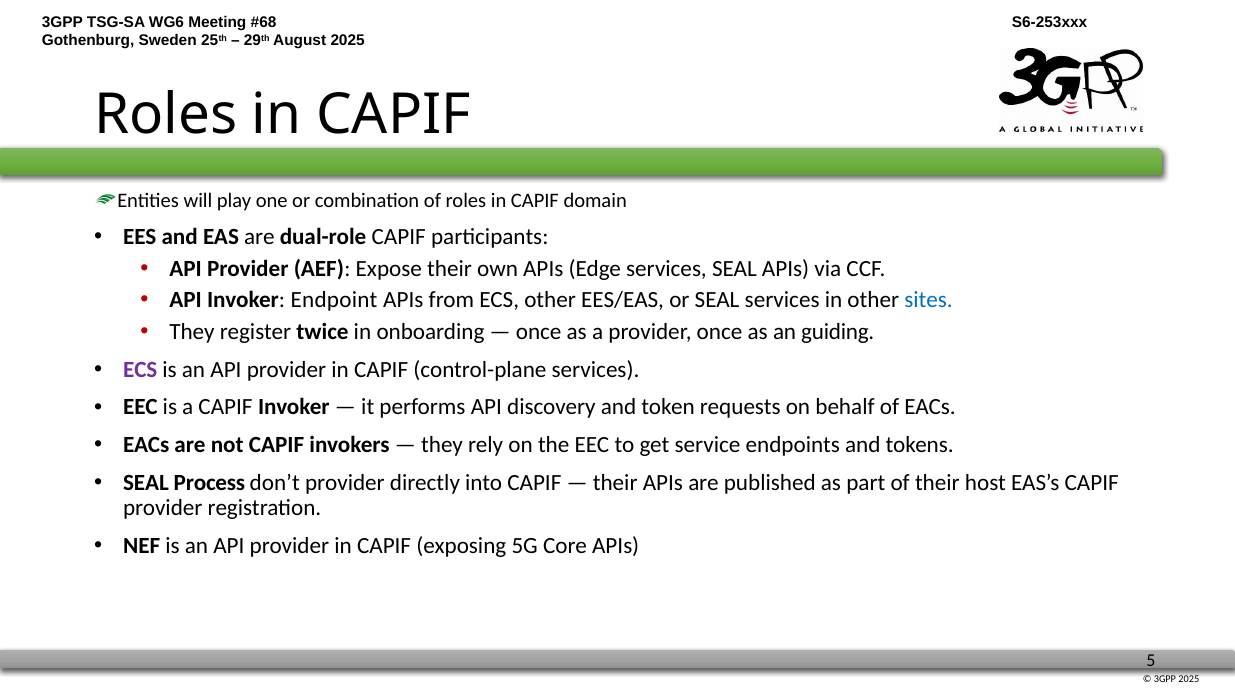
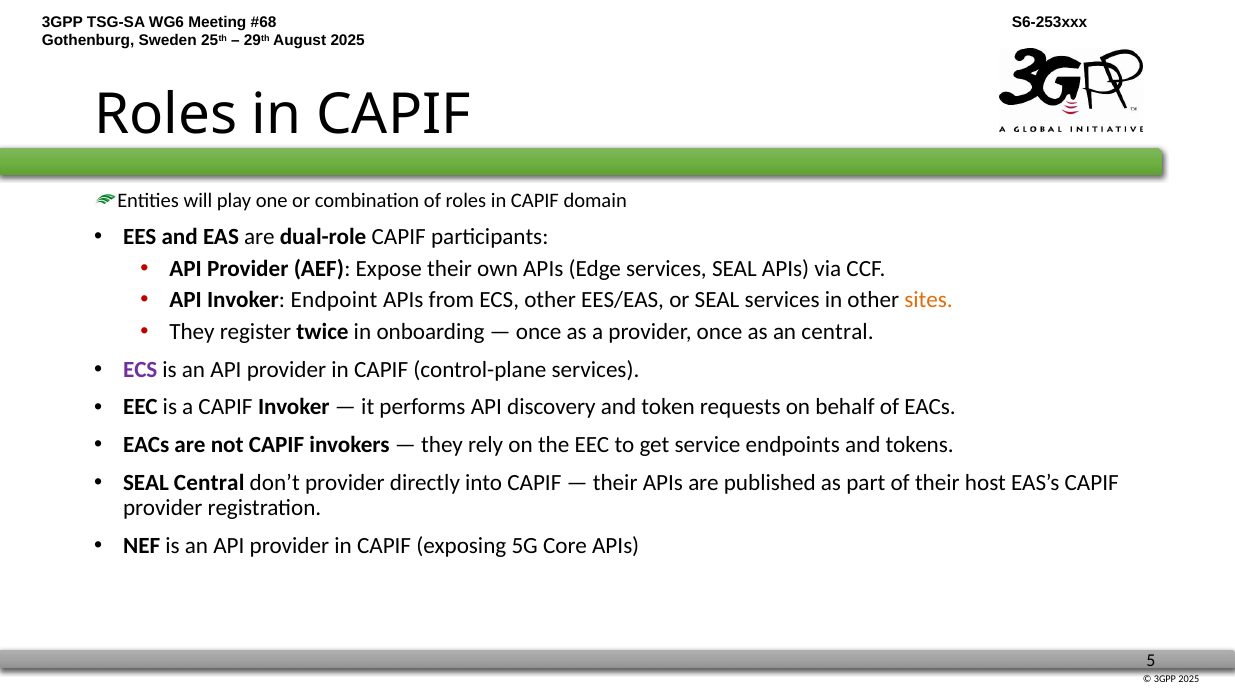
sites colour: blue -> orange (928, 300)
an guiding: guiding -> central (838, 331)
SEAL Process: Process -> Central (209, 483)
